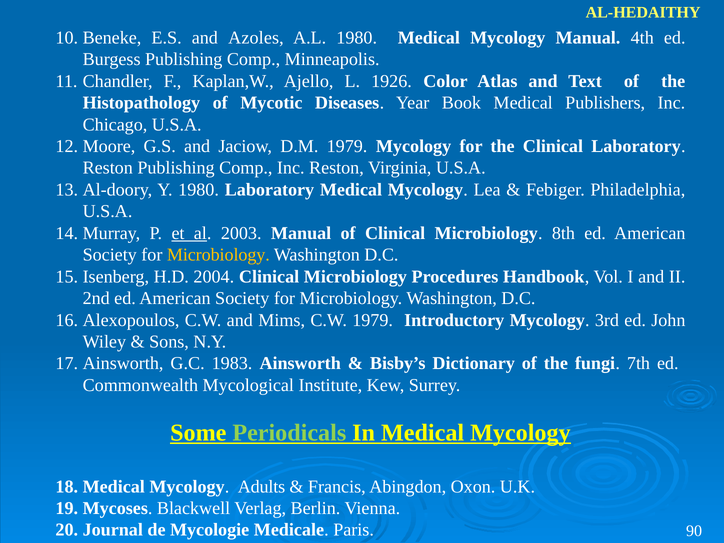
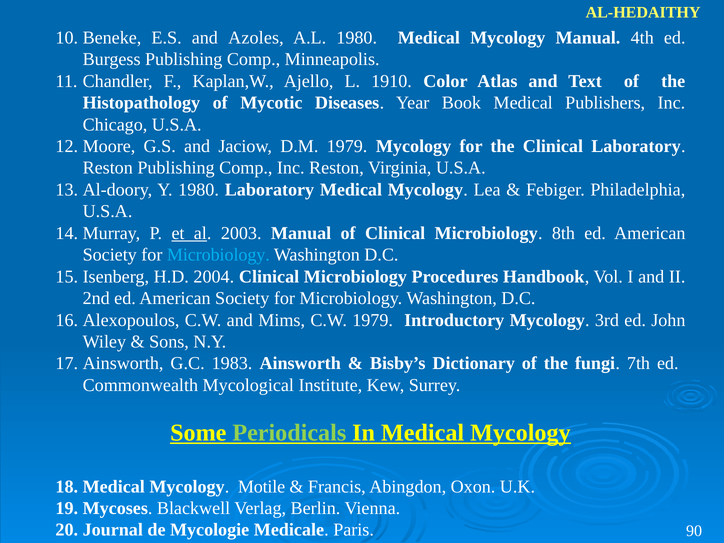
1926: 1926 -> 1910 (391, 81)
Microbiology colour: yellow -> light blue (218, 255)
Adults: Adults -> Motile (262, 487)
